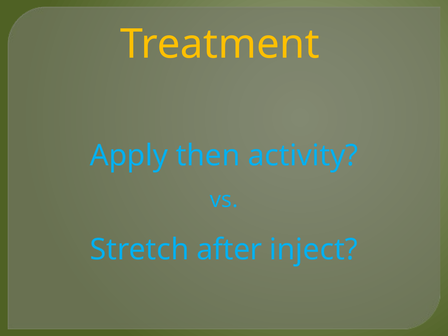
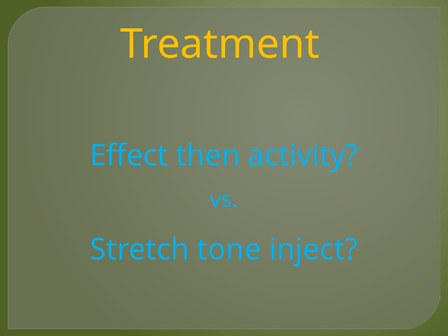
Apply: Apply -> Effect (129, 156)
after: after -> tone (229, 250)
